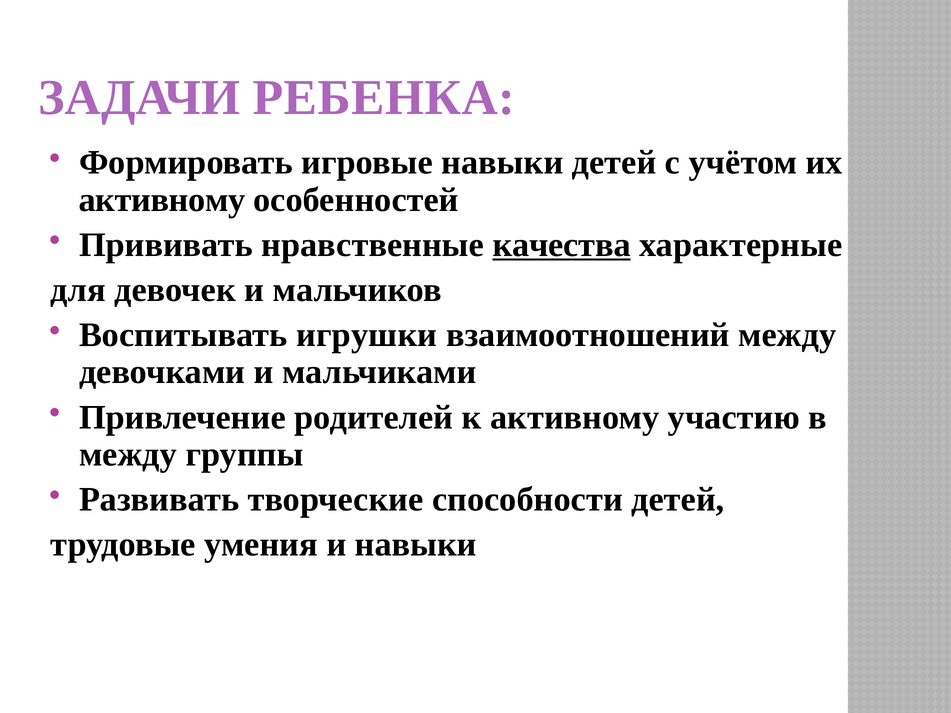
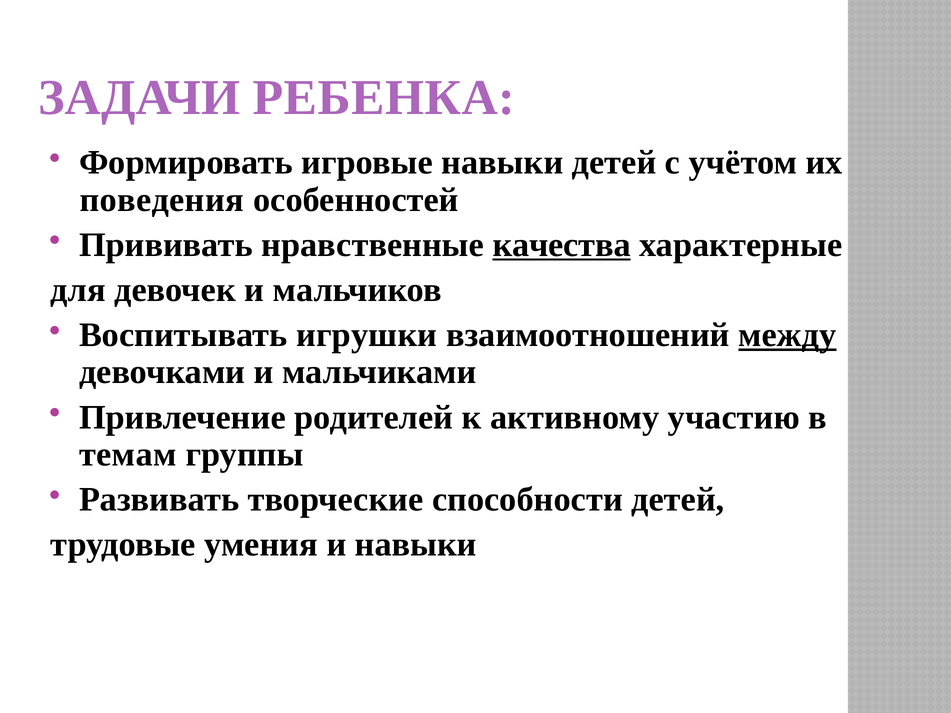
активному: активному -> поведения (162, 200)
между underline: none -> present (787, 335)
между: между -> темам (128, 455)
